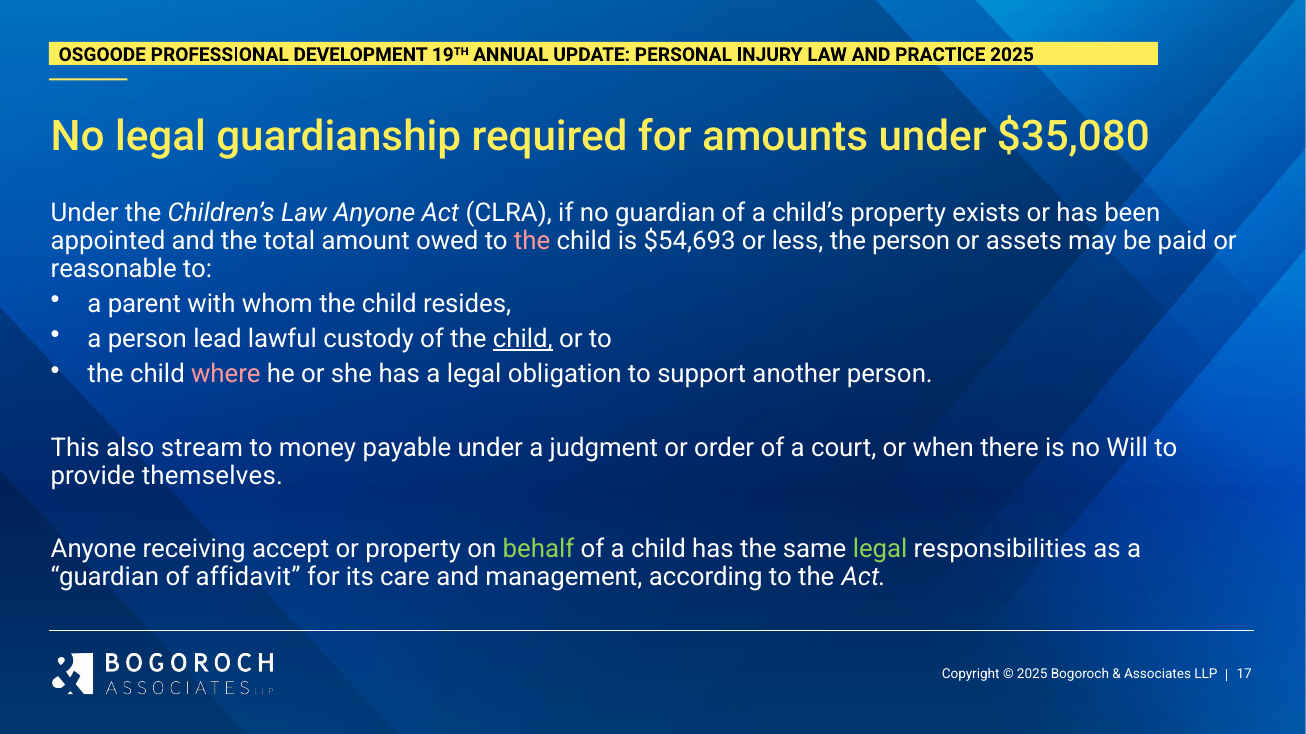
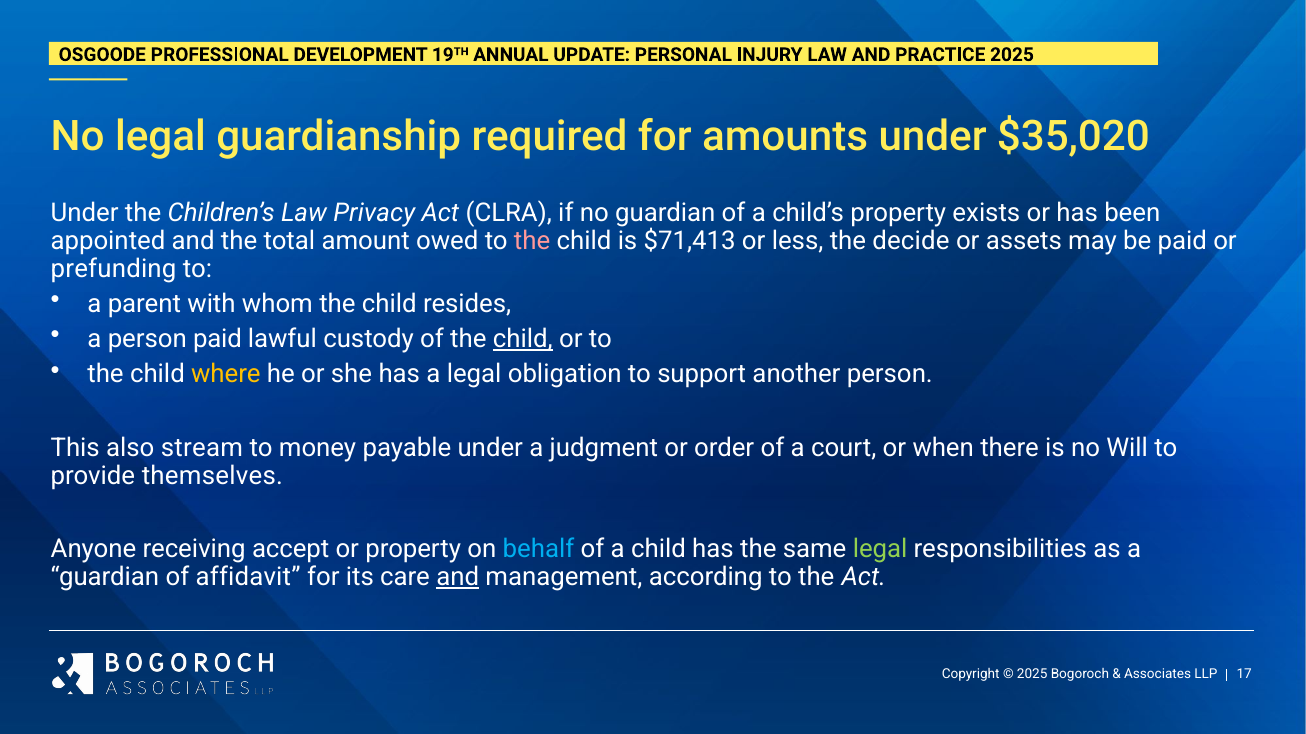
$35,080: $35,080 -> $35,020 (1073, 136)
Law Anyone: Anyone -> Privacy (374, 213)
$54,693: $54,693 -> $71,413 (690, 241)
the person: person -> decide (911, 241)
reasonable: reasonable -> prefunding (114, 269)
person lead: lead -> paid (218, 339)
where colour: pink -> yellow (226, 375)
behalf colour: light green -> light blue (539, 550)
and underline: none -> present (458, 578)
